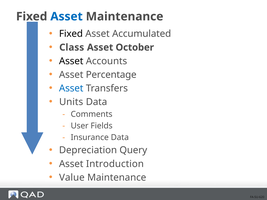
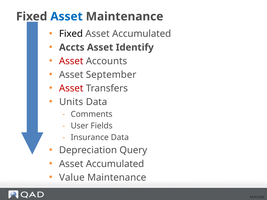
Class: Class -> Accts (72, 47)
October: October -> Identify (135, 47)
Asset colour: black -> red (71, 61)
Percentage: Percentage -> September (111, 75)
Asset colour: blue -> red (71, 88)
Introduction: Introduction -> Accumulated (115, 164)
